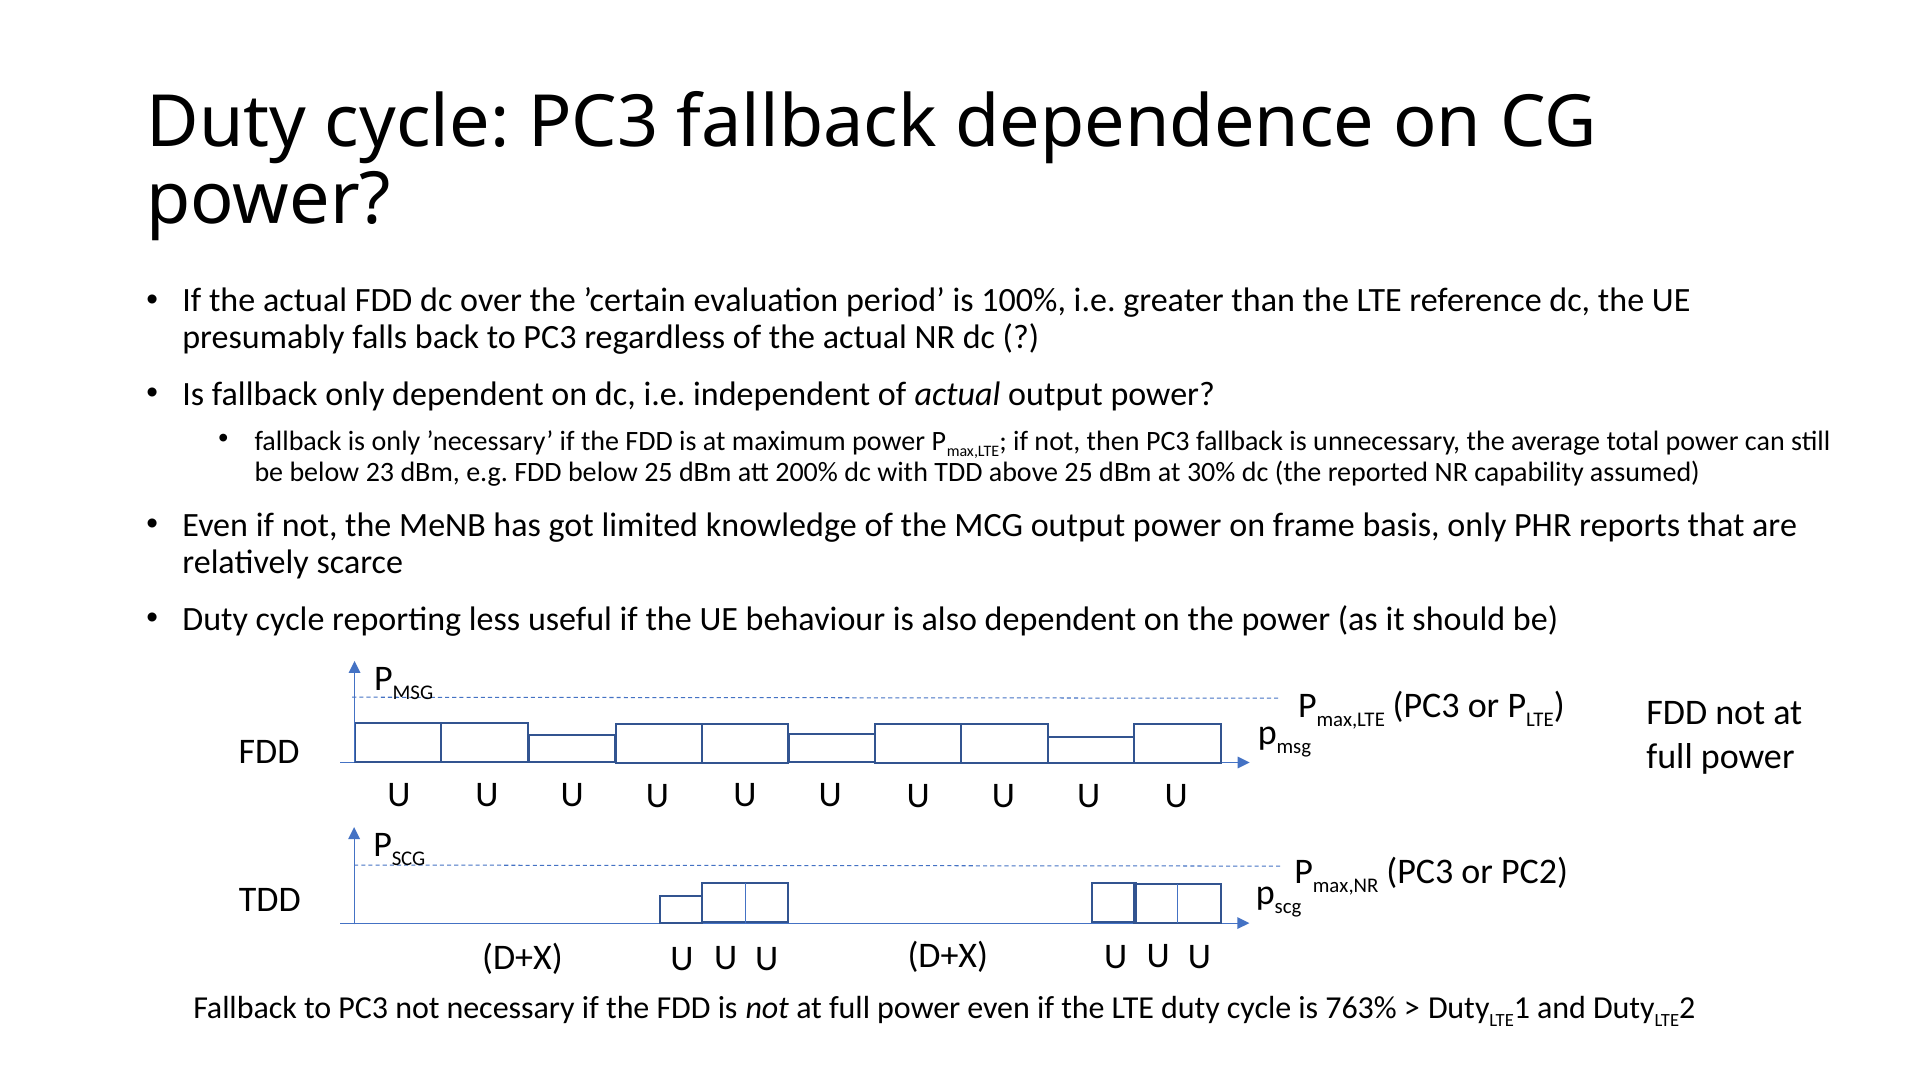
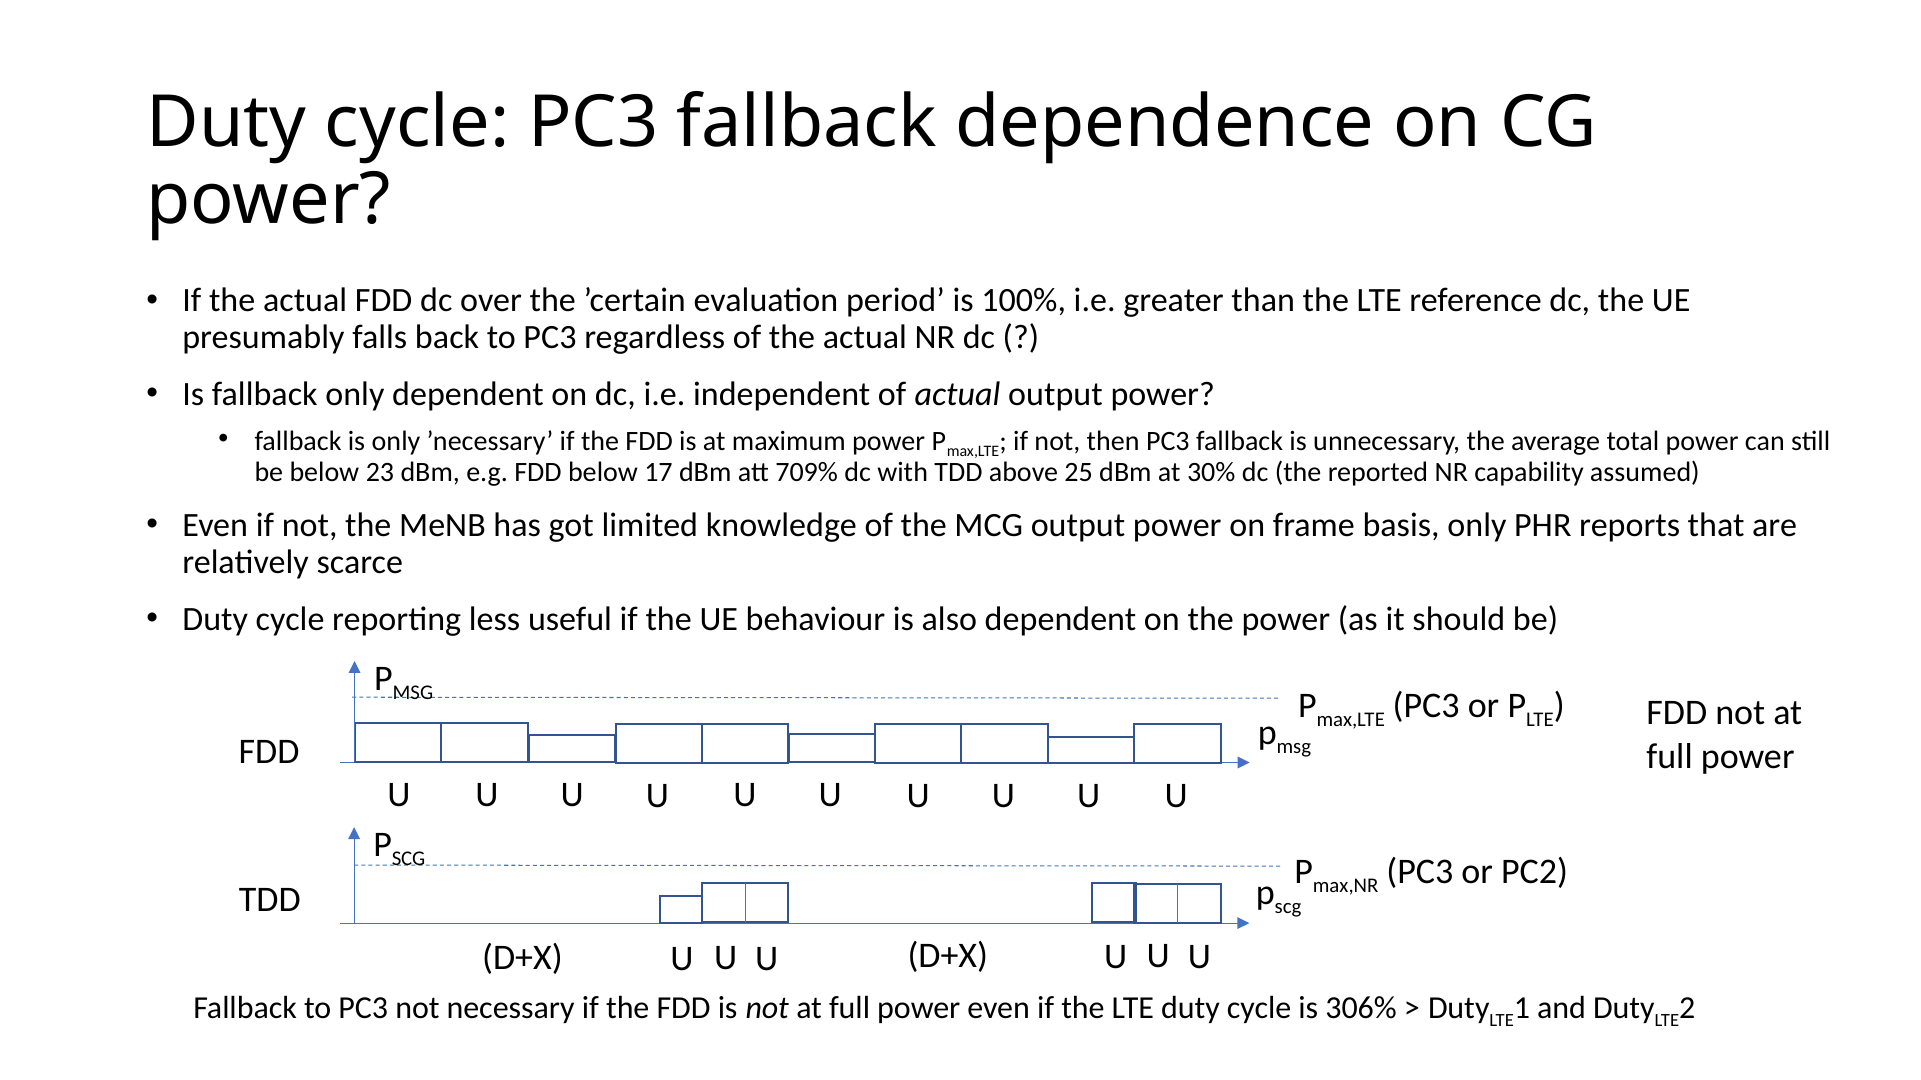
below 25: 25 -> 17 (658, 472)
200%: 200% -> 709% (807, 472)
763%: 763% -> 306% (1361, 1009)
